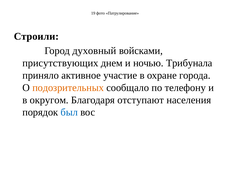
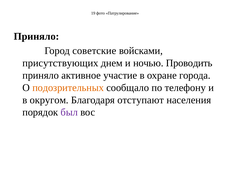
Строили: Строили -> Приняло (36, 36)
духовный: духовный -> советские (94, 51)
Трибунала: Трибунала -> Проводить (189, 63)
был colour: blue -> purple (69, 112)
